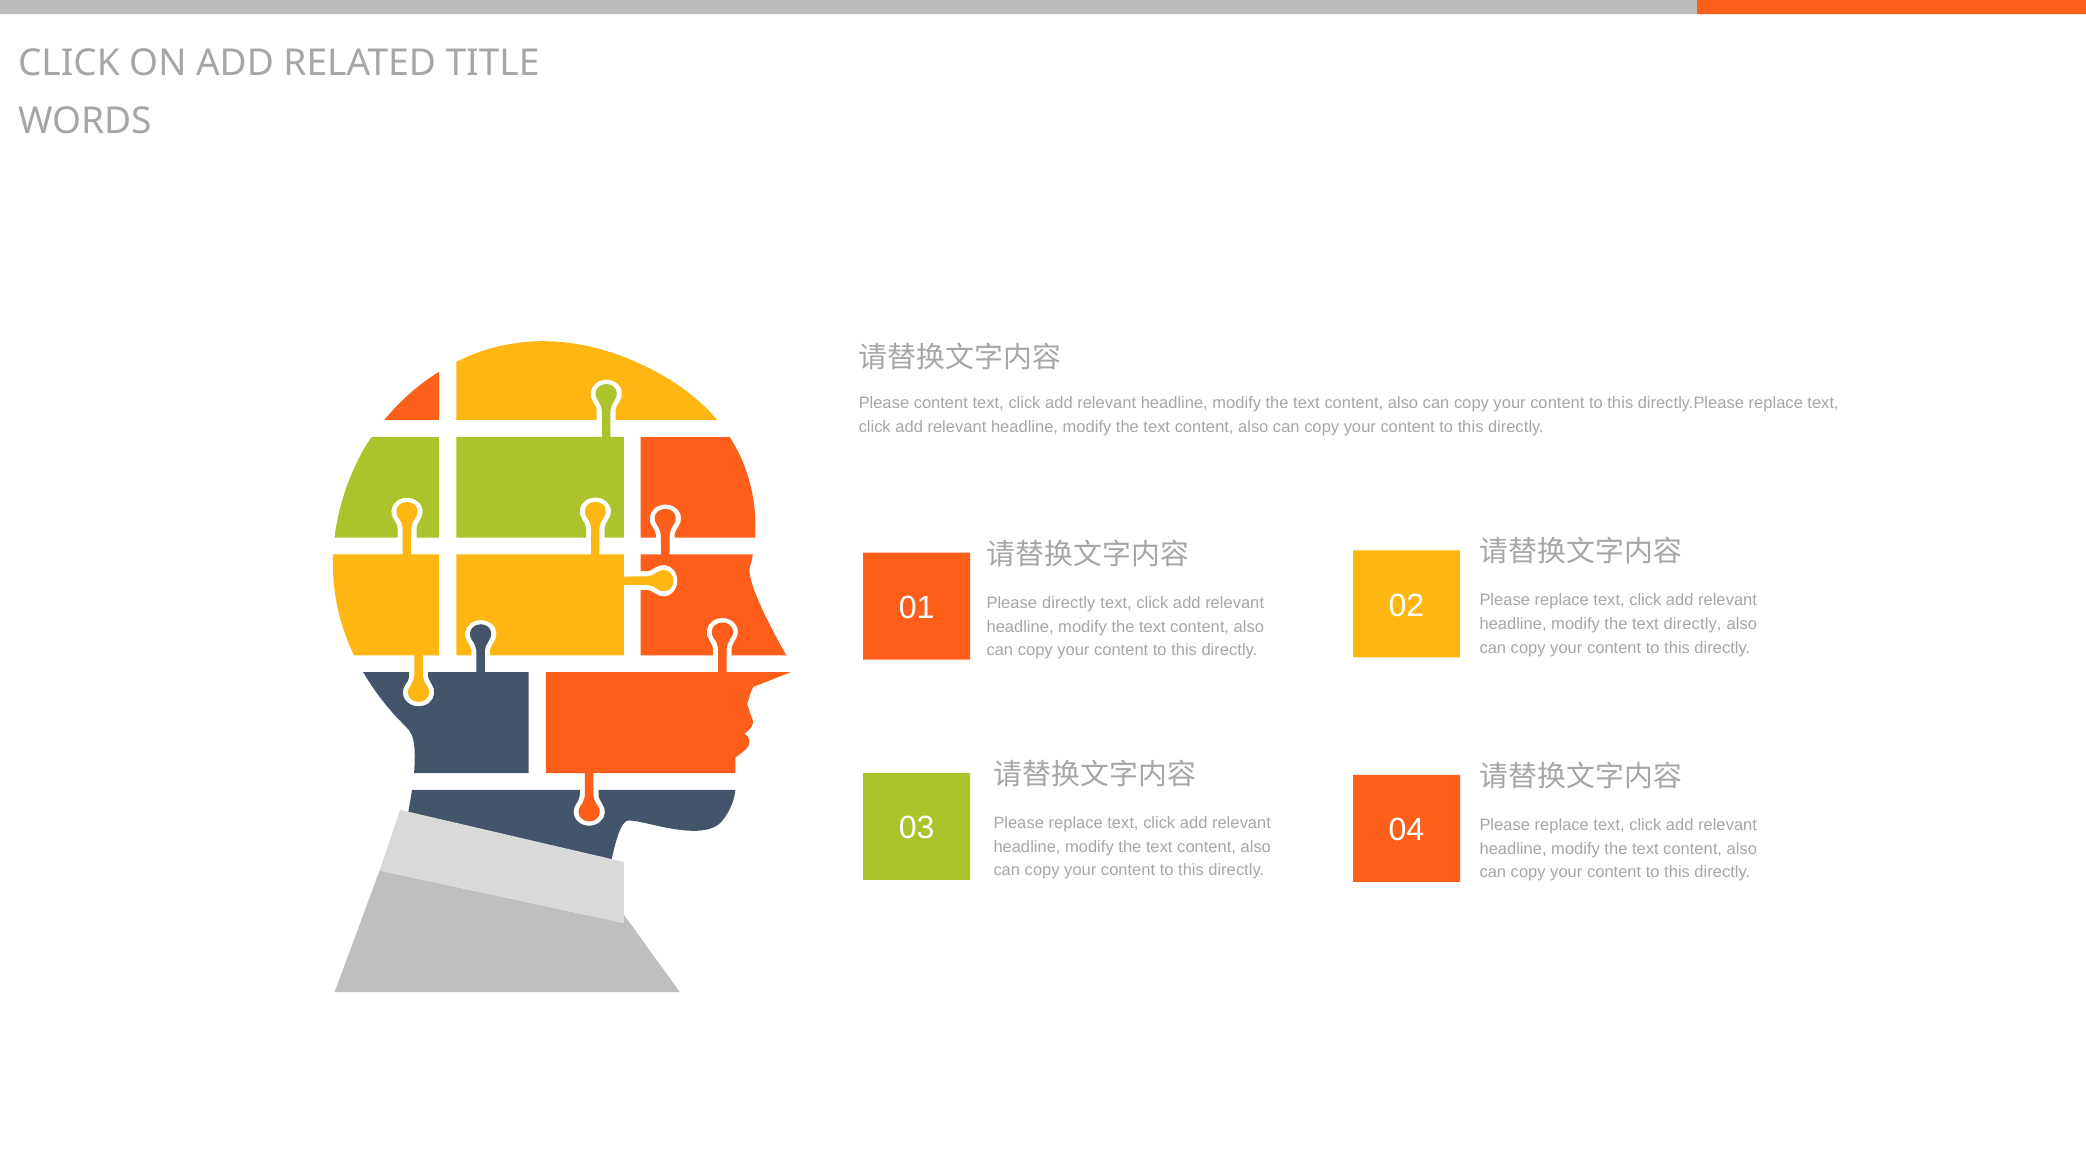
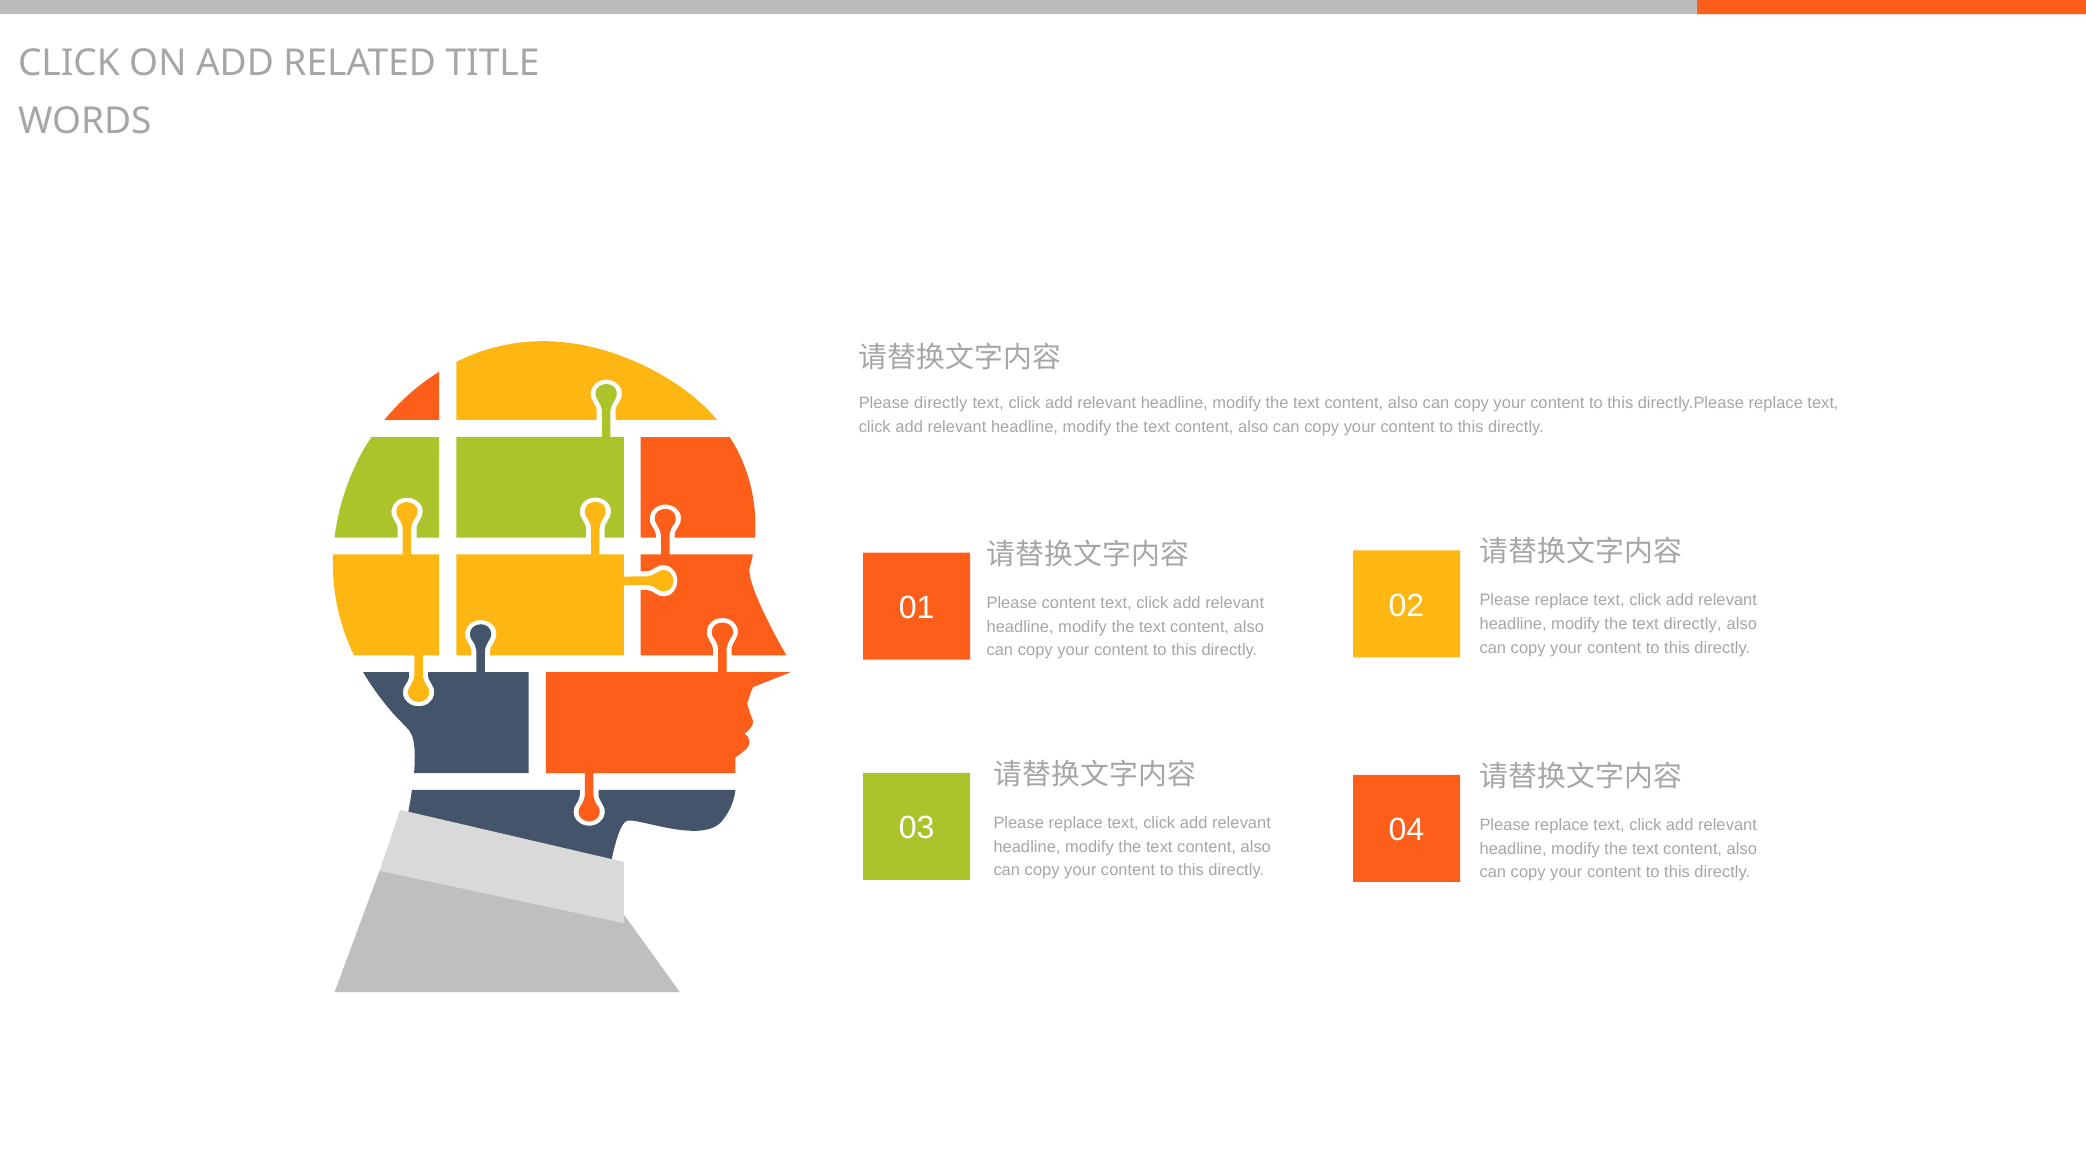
Please content: content -> directly (941, 403)
Please directly: directly -> content (1069, 603)
